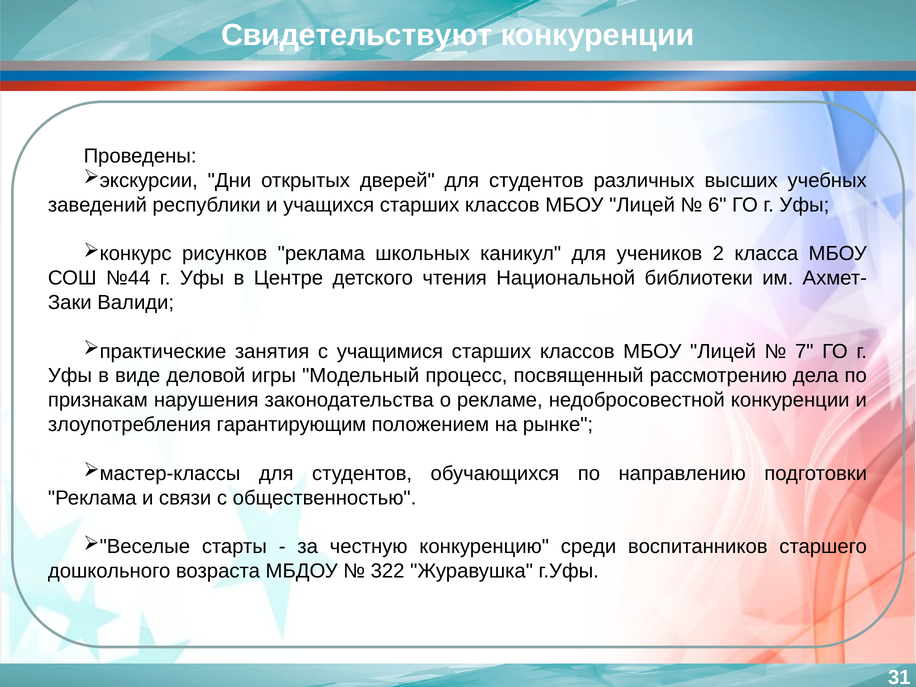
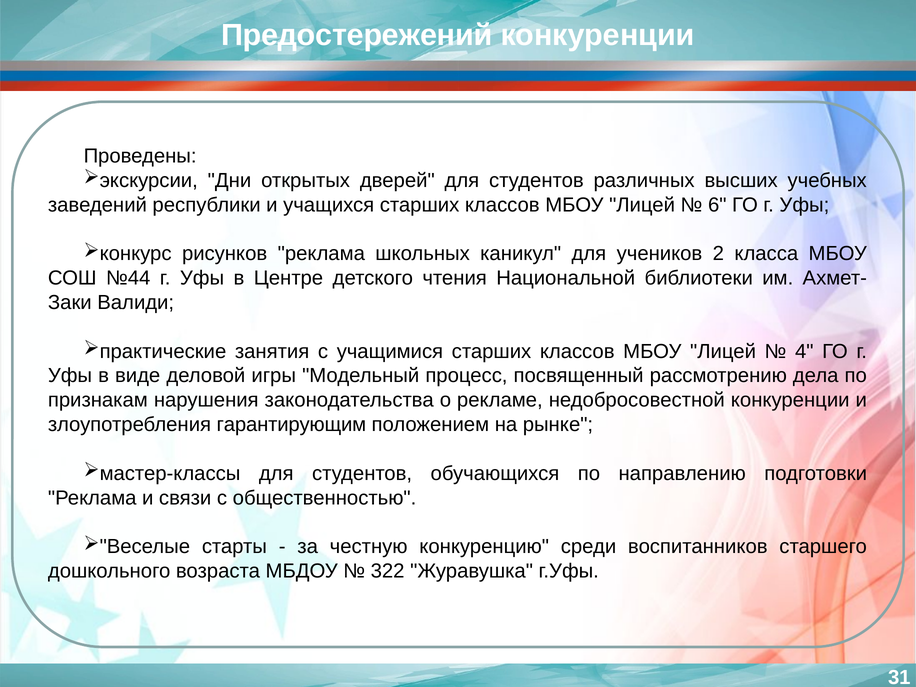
Свидетельствуют: Свидетельствуют -> Предостережений (357, 35)
7: 7 -> 4 (804, 351)
